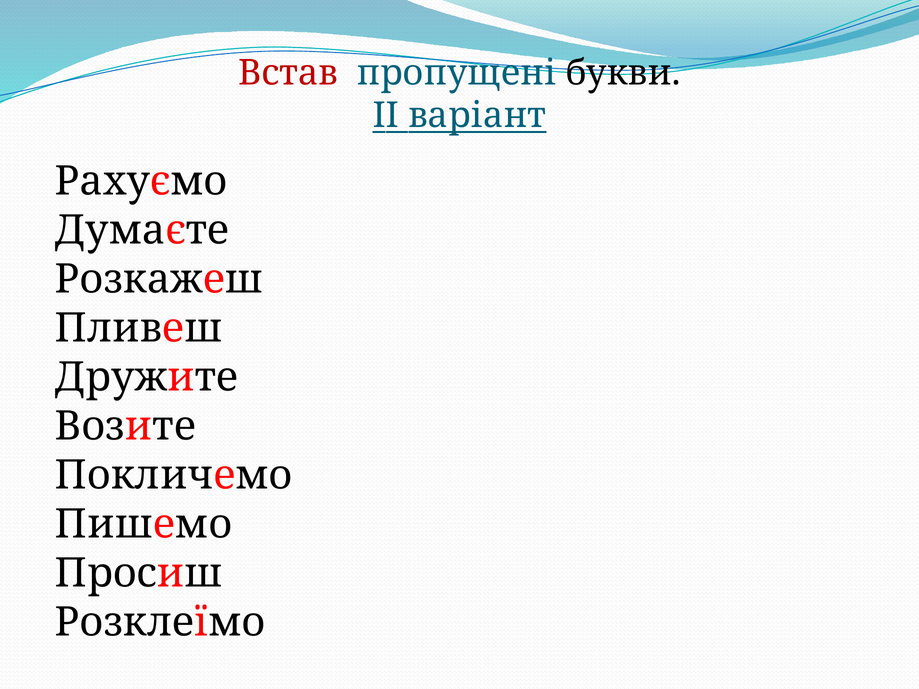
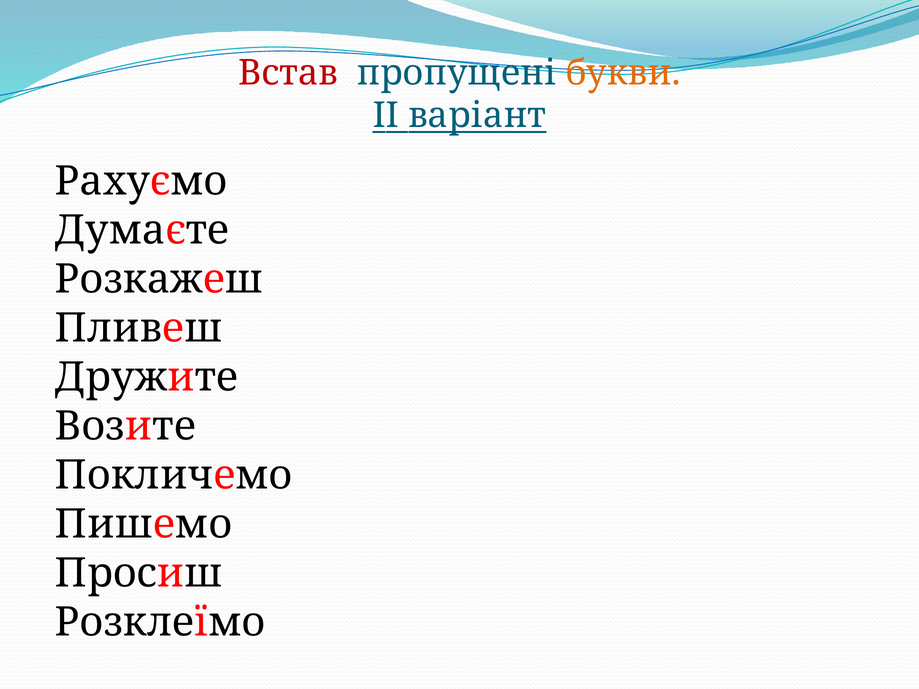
букви colour: black -> orange (623, 73)
